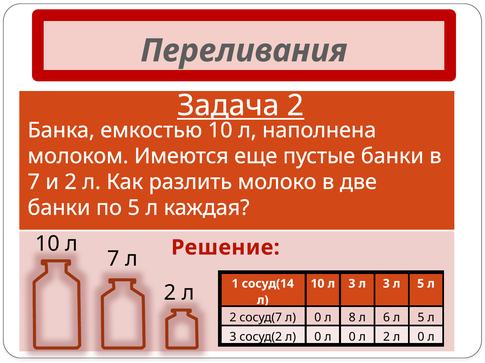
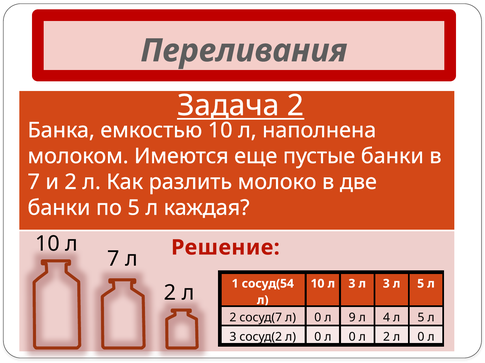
сосуд(14: сосуд(14 -> сосуд(54 (268, 284)
8: 8 -> 9 (352, 318)
6: 6 -> 4 (387, 318)
